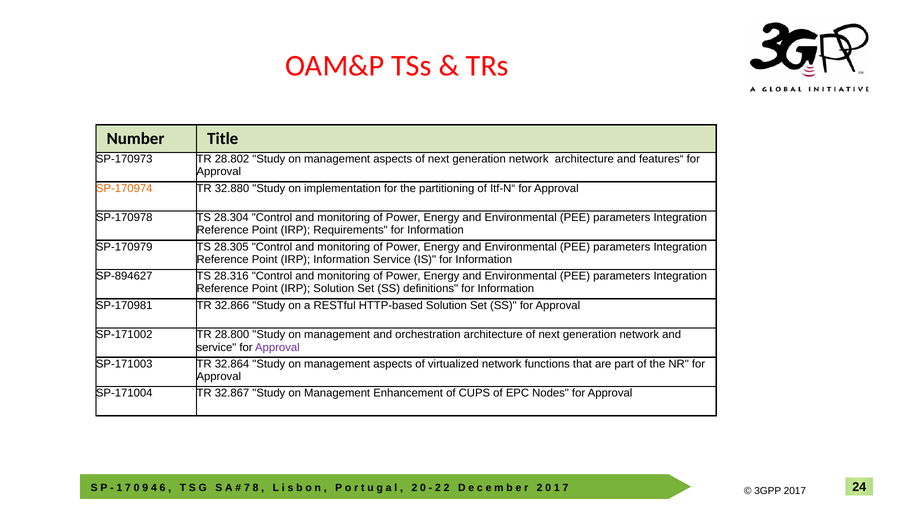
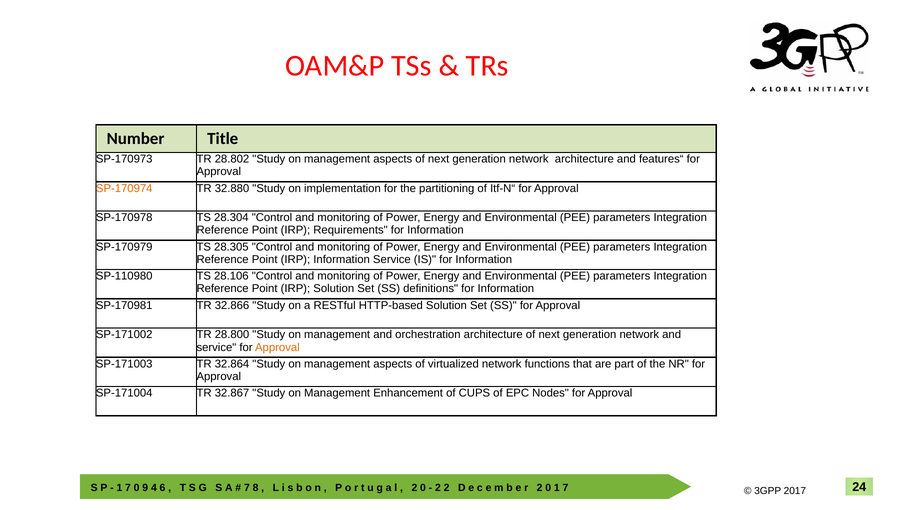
SP-894627: SP-894627 -> SP-110980 (124, 276)
28.316: 28.316 -> 28.106 (231, 276)
Approval colour: purple -> orange (277, 347)
